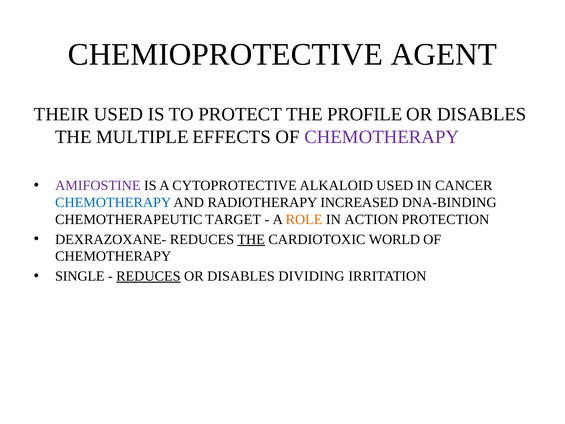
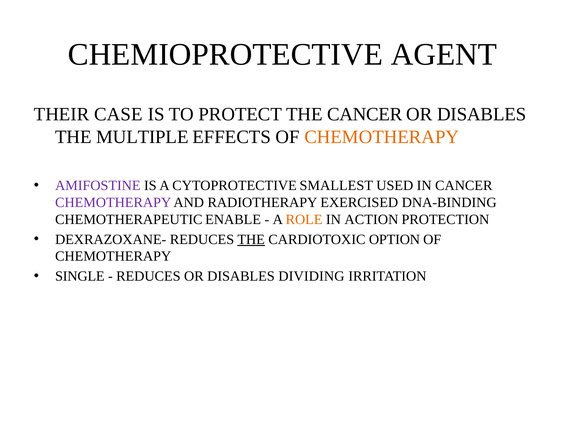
THEIR USED: USED -> CASE (118, 114)
THE PROFILE: PROFILE -> CANCER (365, 114)
CHEMOTHERAPY colour: purple -> orange (382, 137)
ALKALOID: ALKALOID -> SMALLEST (336, 186)
CHEMOTHERAPY colour: blue -> purple (113, 202)
INCREASED: INCREASED -> EXERCISED (359, 202)
TARGET: TARGET -> ENABLE (233, 219)
WORLD: WORLD -> OPTION (394, 239)
REDUCES underline: present -> none (148, 276)
